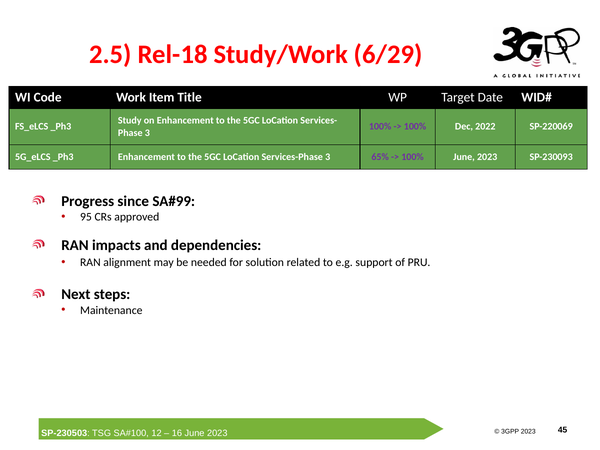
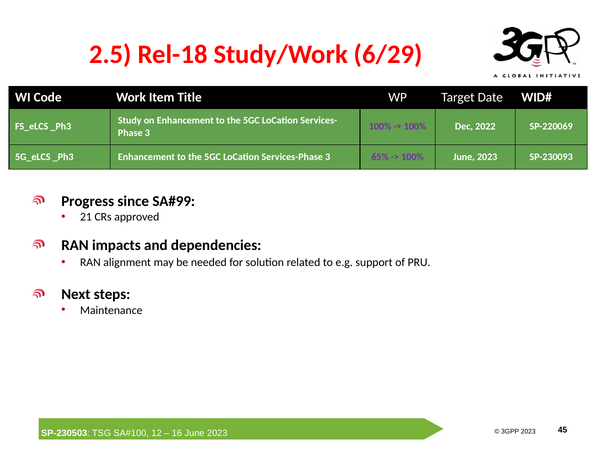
95: 95 -> 21 (86, 217)
